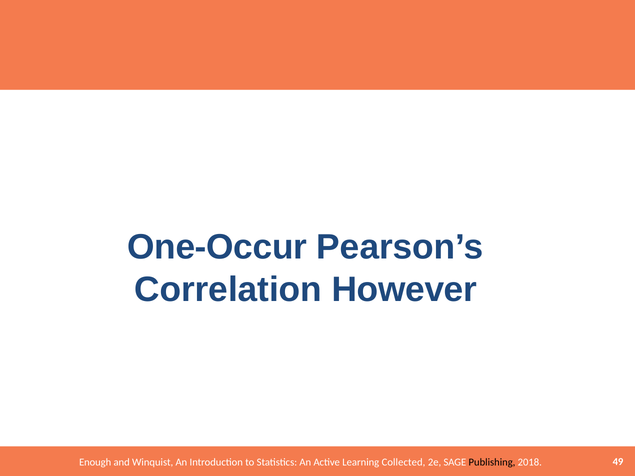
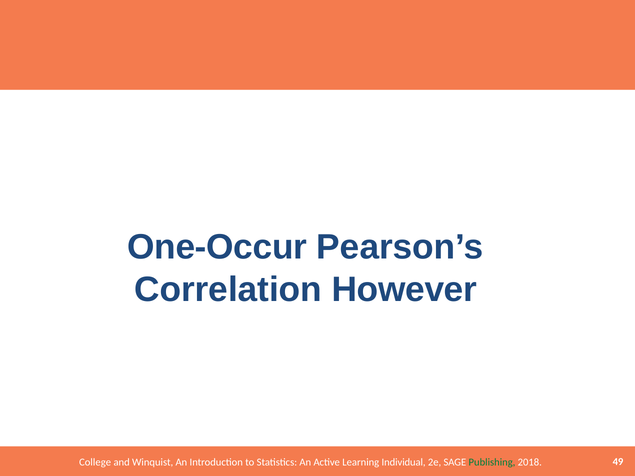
Enough: Enough -> College (95, 462)
Collected: Collected -> Individual (404, 462)
Publishing colour: black -> green (492, 462)
